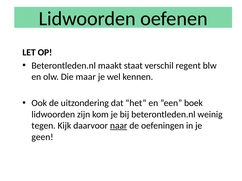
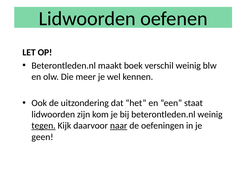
staat: staat -> boek (133, 66)
verschil regent: regent -> weinig (188, 66)
maar: maar -> meer (86, 77)
boek: boek -> staat (193, 103)
tegen underline: none -> present (44, 126)
